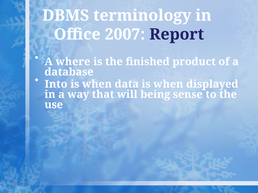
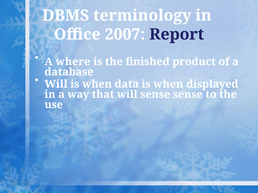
Into: Into -> Will (56, 84)
will being: being -> sense (155, 95)
